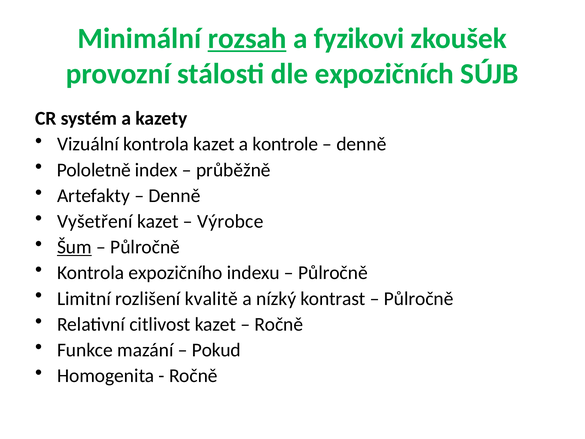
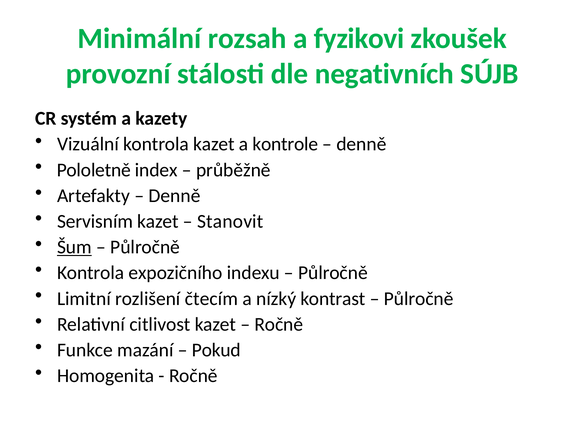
rozsah underline: present -> none (247, 39)
expozičních: expozičních -> negativních (384, 74)
Vyšetření: Vyšetření -> Servisním (95, 221)
Výrobce: Výrobce -> Stanovit (230, 221)
kvalitě: kvalitě -> čtecím (211, 298)
